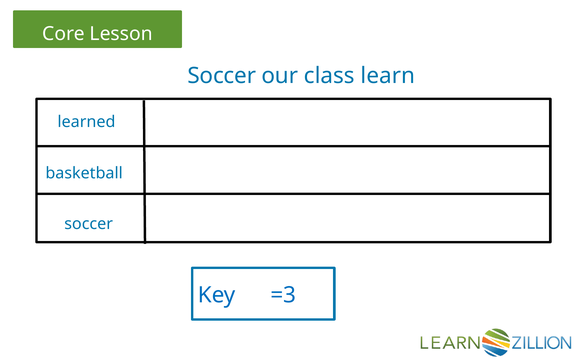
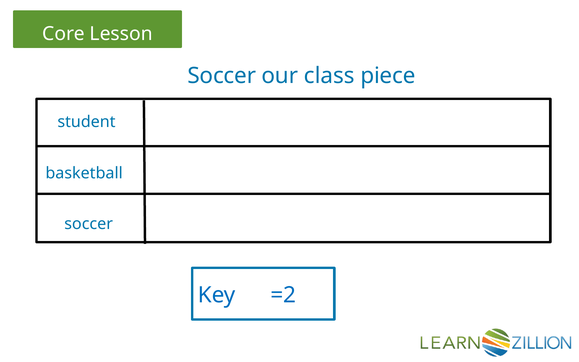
learn: learn -> piece (388, 76)
learned: learned -> student (86, 122)
=3: =3 -> =2 (283, 295)
